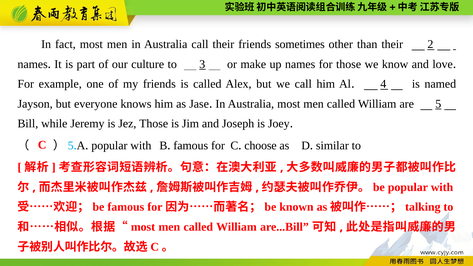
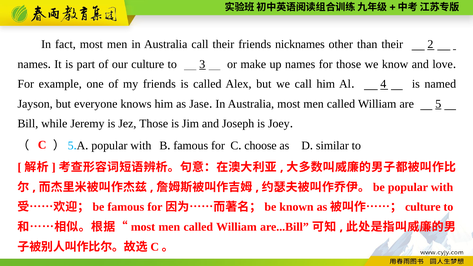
sometimes: sometimes -> nicknames (300, 44)
talking: talking -> culture (423, 207)
